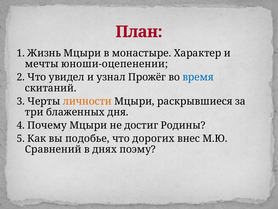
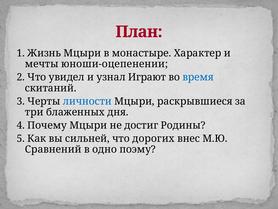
Прожёг: Прожёг -> Играют (147, 77)
личности colour: orange -> blue (87, 101)
подобье: подобье -> сильней (87, 138)
днях: днях -> одно (105, 149)
